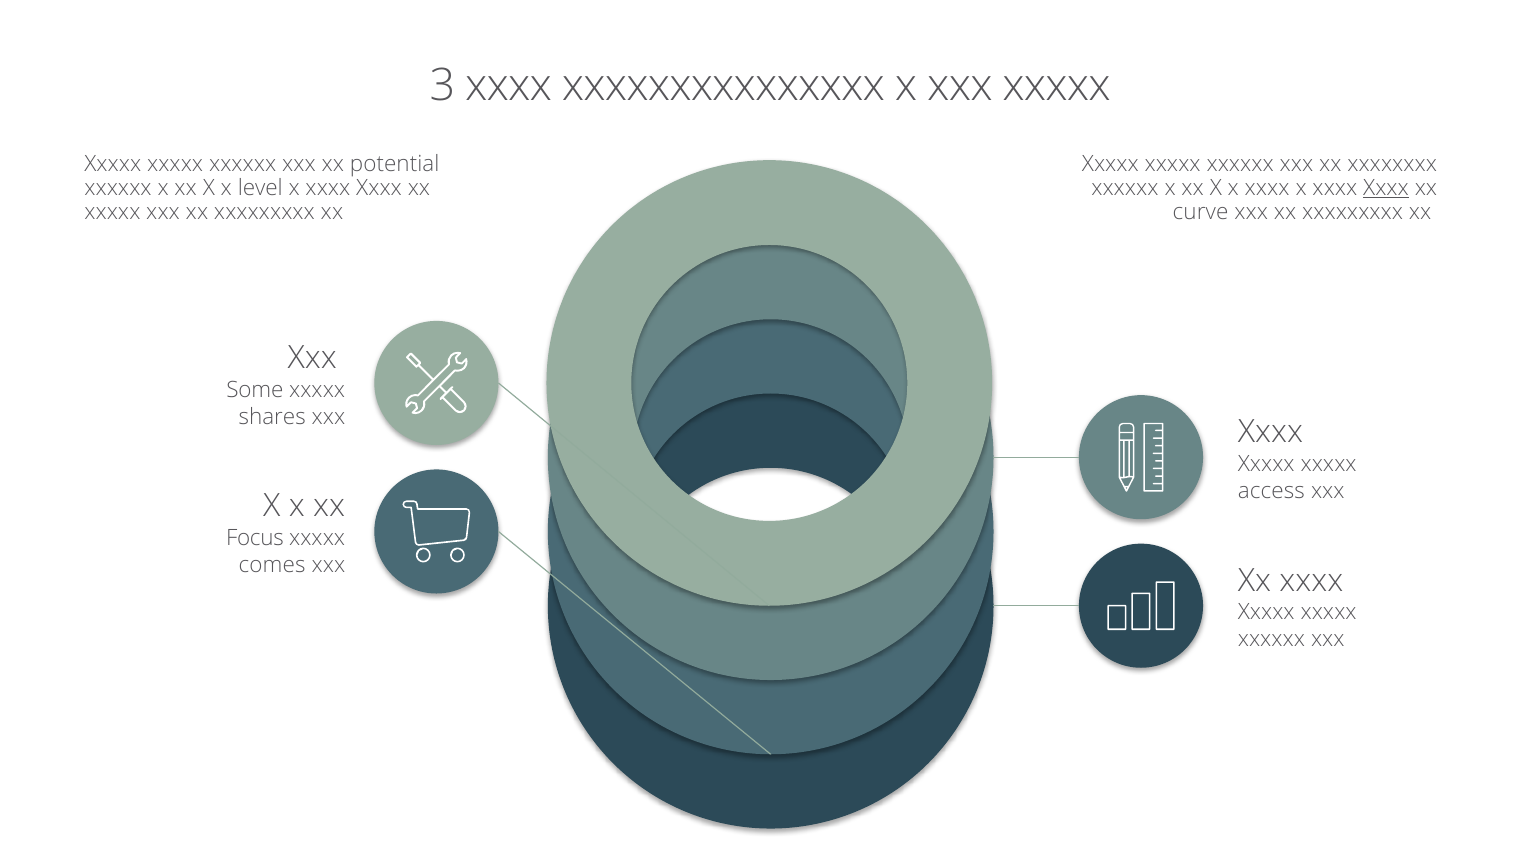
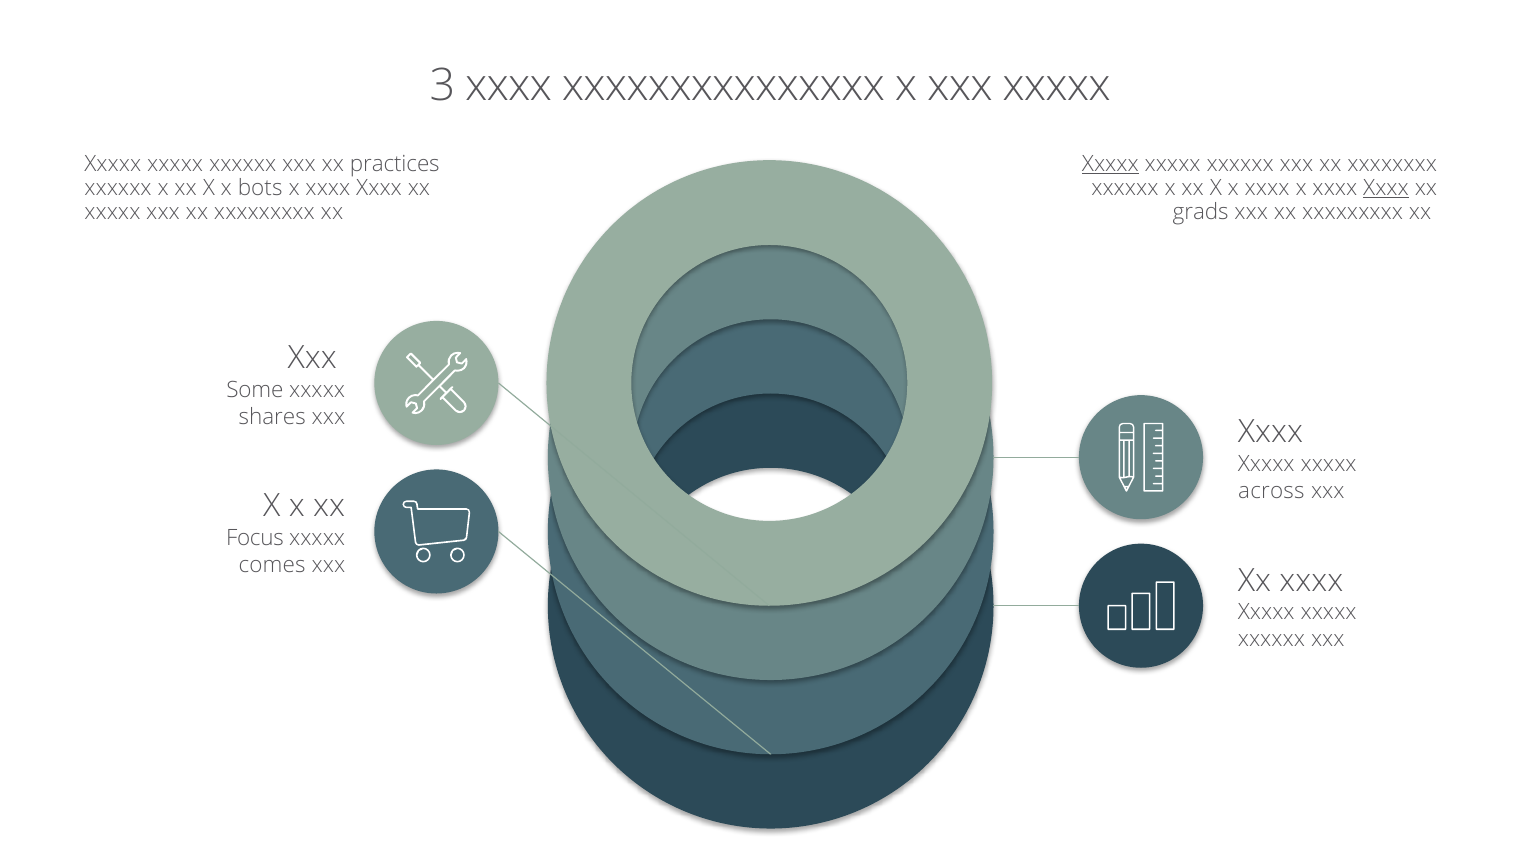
potential: potential -> practices (395, 164)
Xxxxx underline: none -> present (1110, 164)
level: level -> bots (260, 188)
curve: curve -> grads (1201, 212)
access: access -> across (1271, 491)
